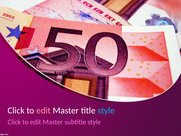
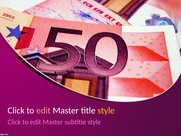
style colour: light blue -> yellow (106, 110)
